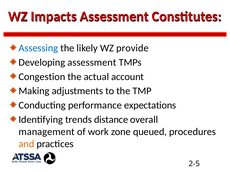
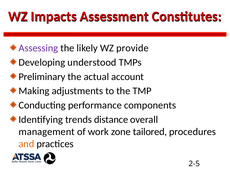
Assessing colour: blue -> purple (38, 48)
Developing assessment: assessment -> understood (92, 63)
Congestion: Congestion -> Preliminary (42, 77)
expectations: expectations -> components (150, 106)
queued: queued -> tailored (150, 132)
